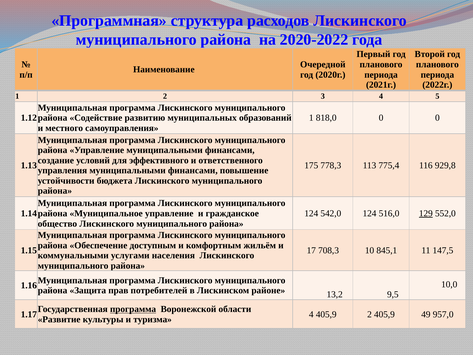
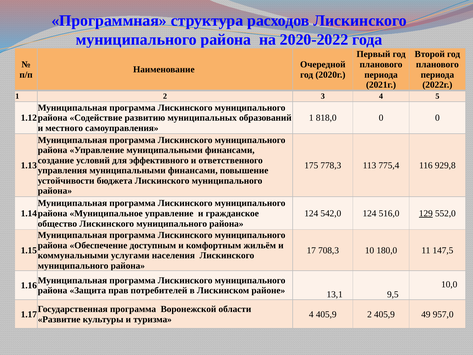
845,1: 845,1 -> 180,0 (387, 250)
13,2: 13,2 -> 13,1 (335, 294)
программа underline: present -> none (133, 309)
